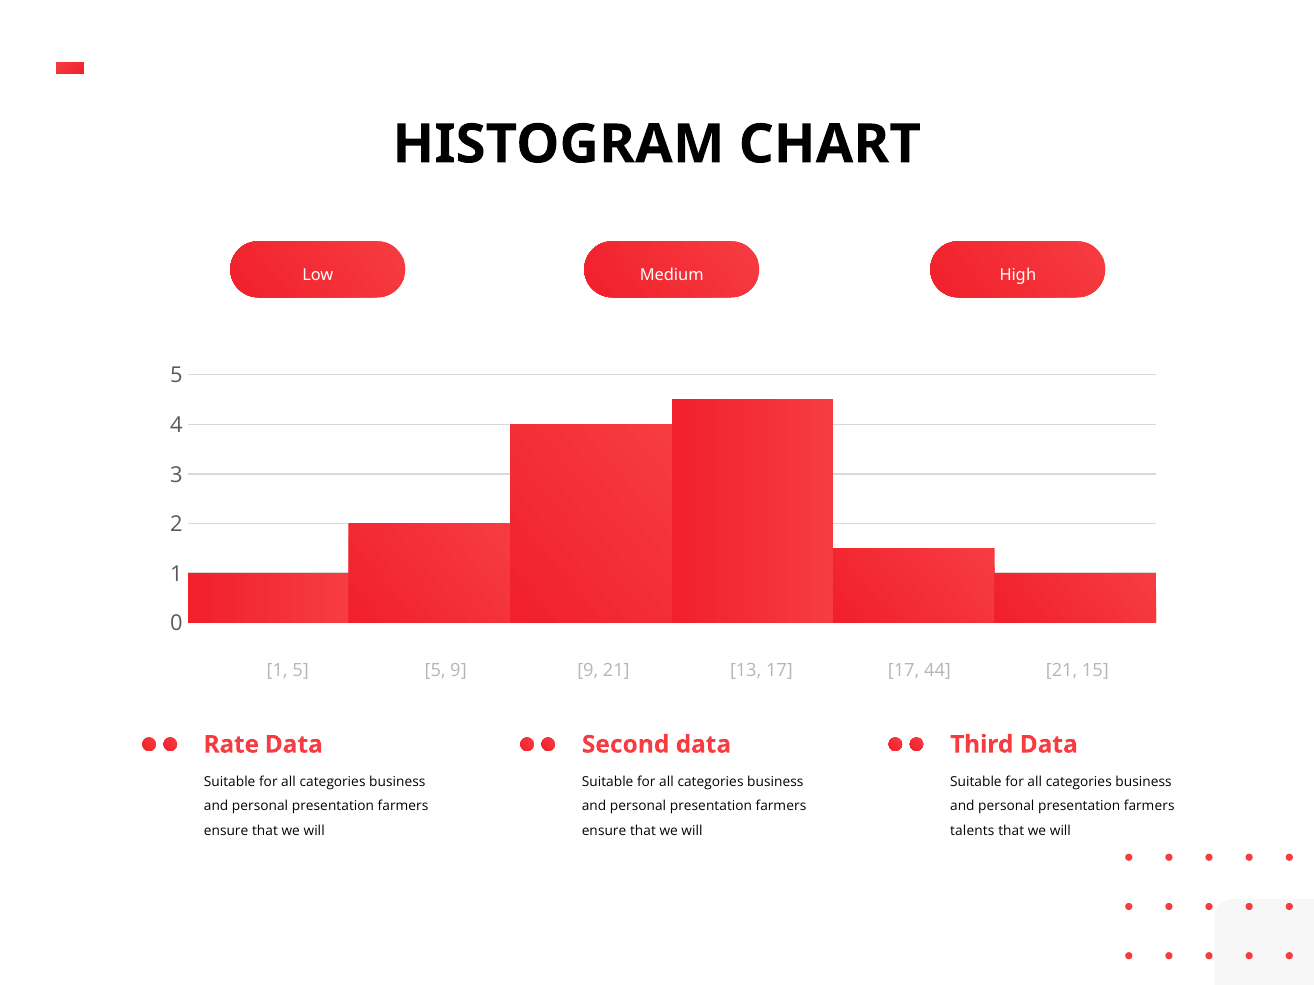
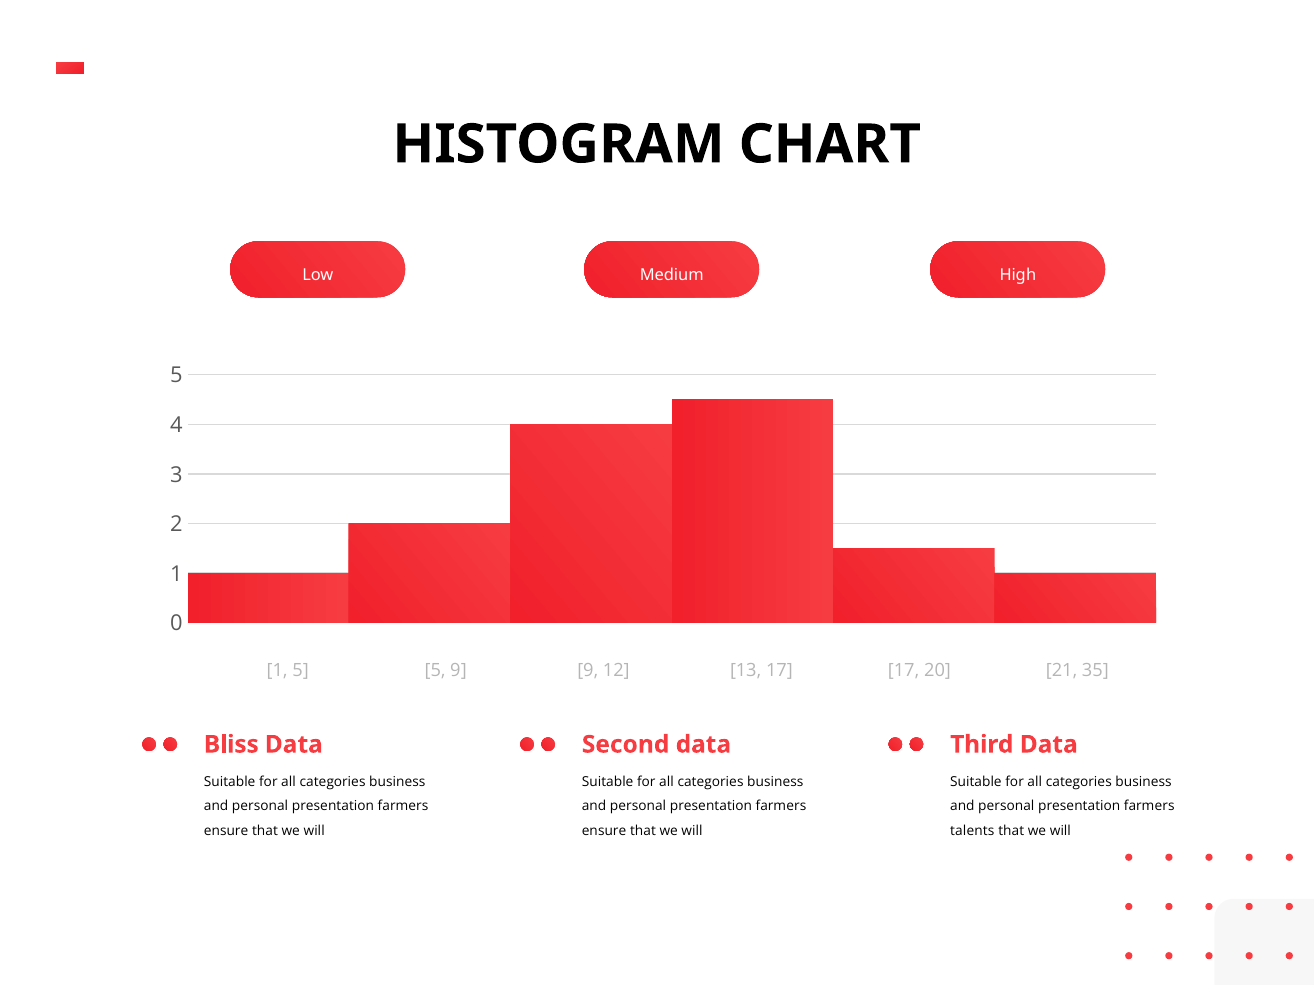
9 21: 21 -> 12 (616, 671)
44: 44 -> 20 (937, 671)
15: 15 -> 35 (1095, 671)
Rate: Rate -> Bliss (231, 745)
